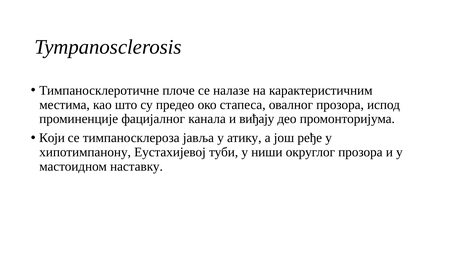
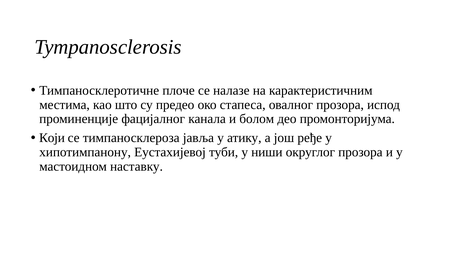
виђају: виђају -> болом (257, 119)
